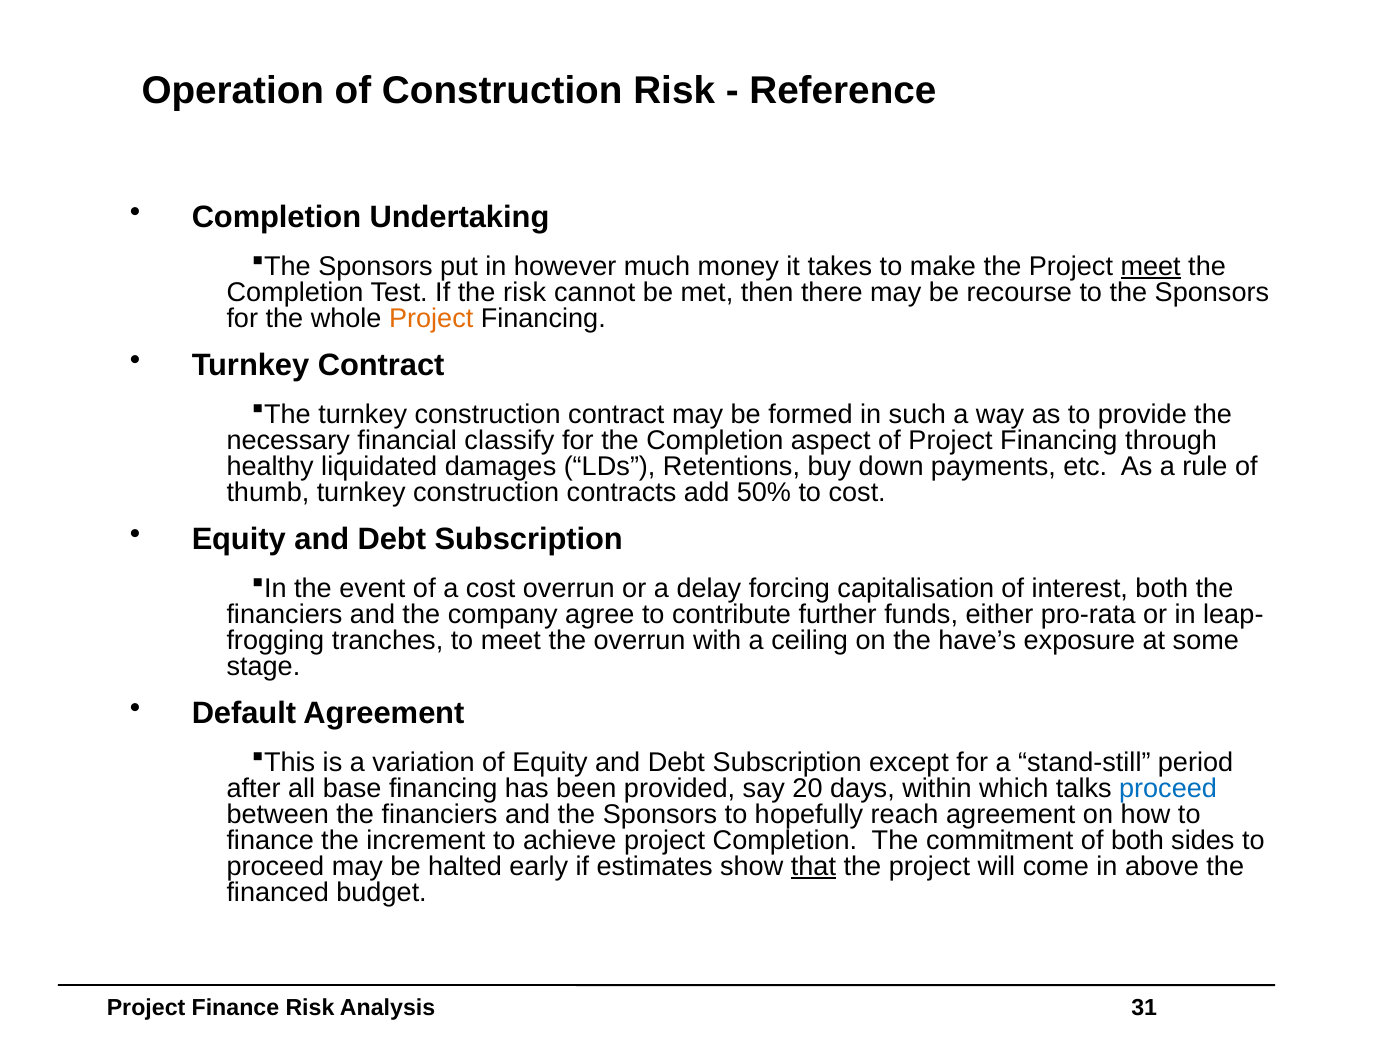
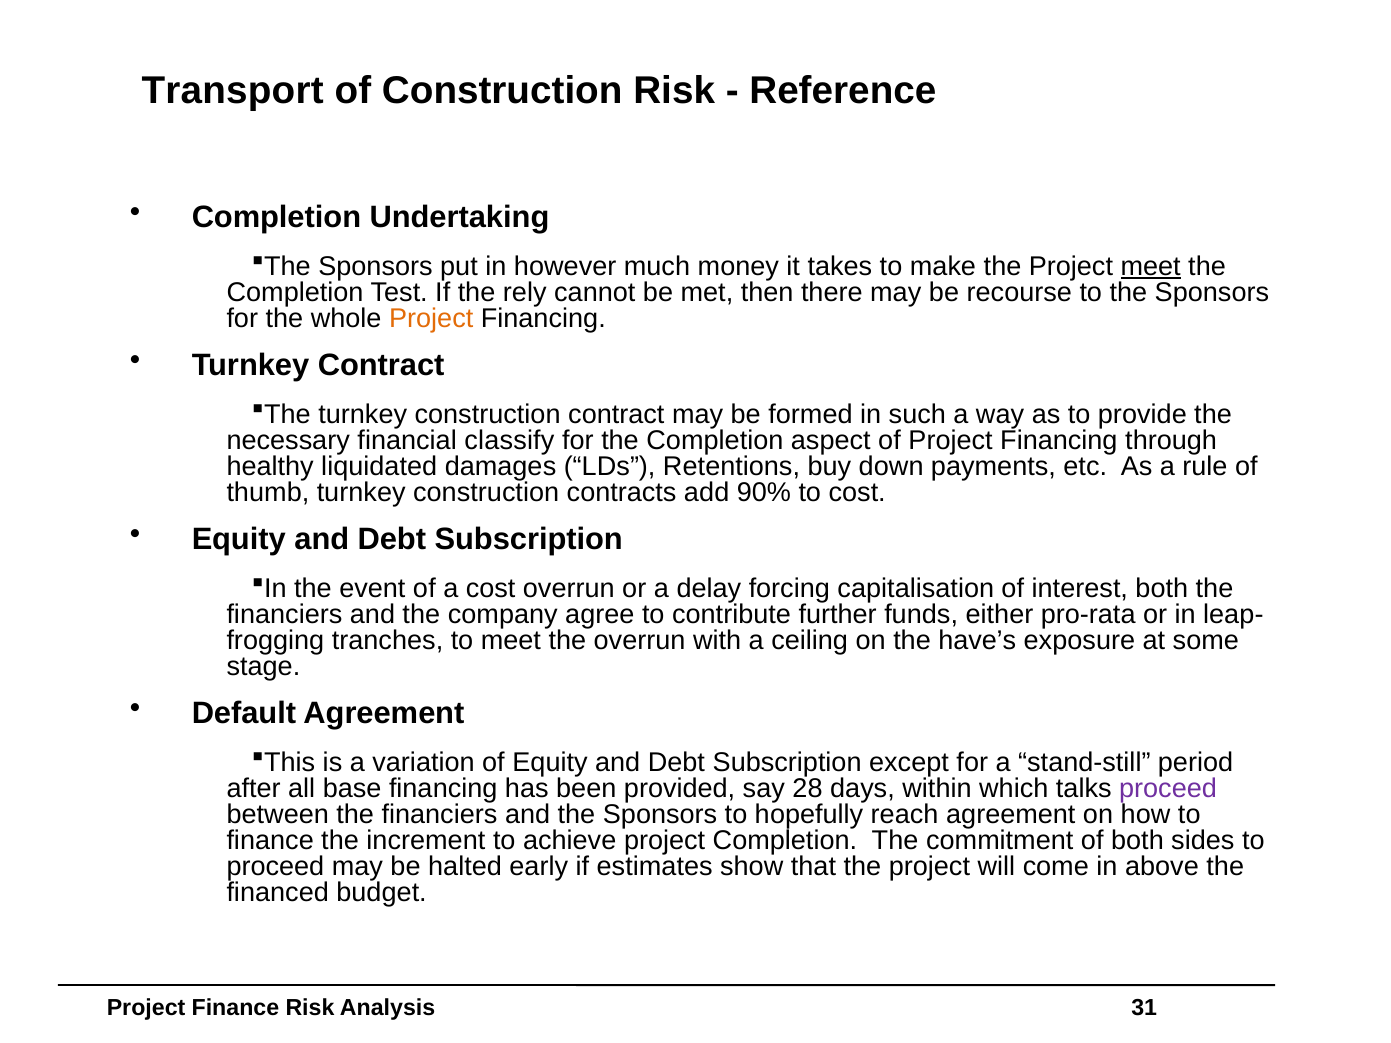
Operation: Operation -> Transport (233, 91)
the risk: risk -> rely (525, 292)
50%: 50% -> 90% (764, 492)
20: 20 -> 28 (808, 789)
proceed colour: blue -> purple (1168, 789)
that underline: present -> none (813, 867)
